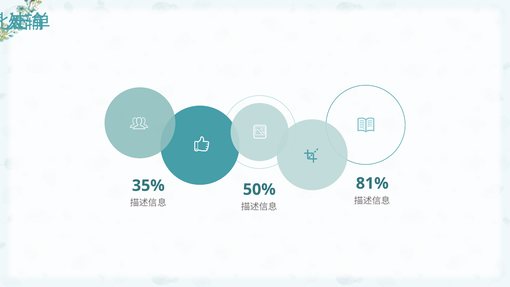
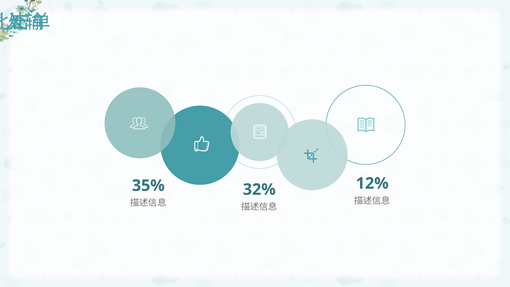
81%: 81% -> 12% (372, 183)
50%: 50% -> 32% (259, 189)
